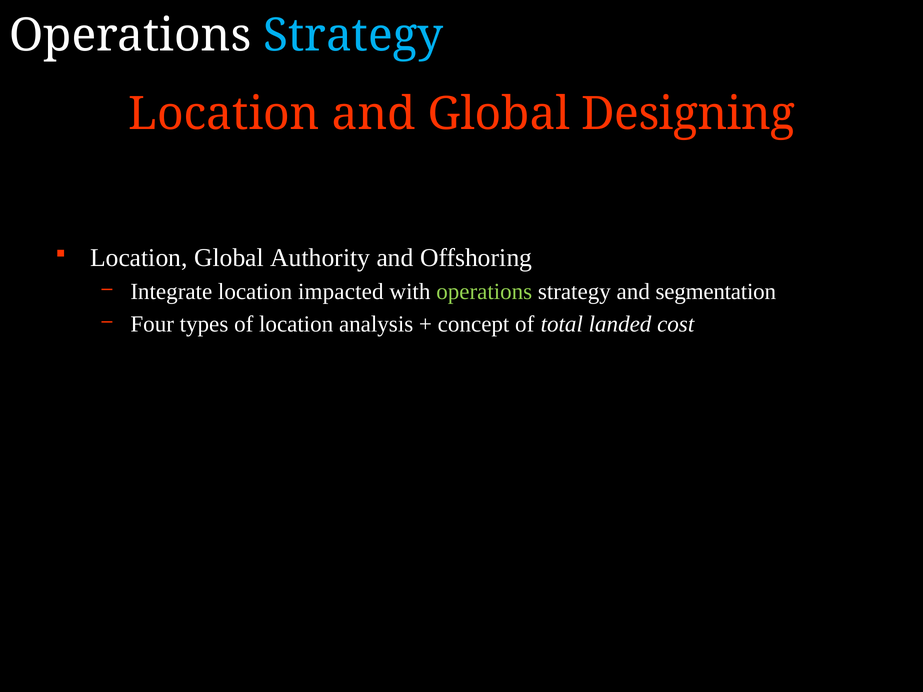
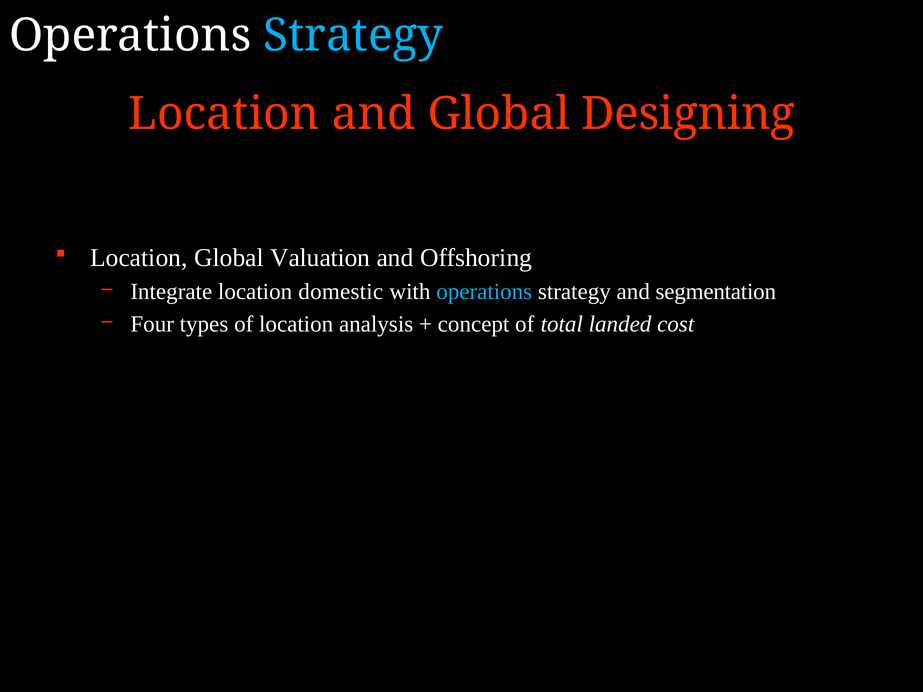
Authority: Authority -> Valuation (320, 258)
impacted: impacted -> domestic (341, 292)
operations colour: light green -> light blue (484, 292)
